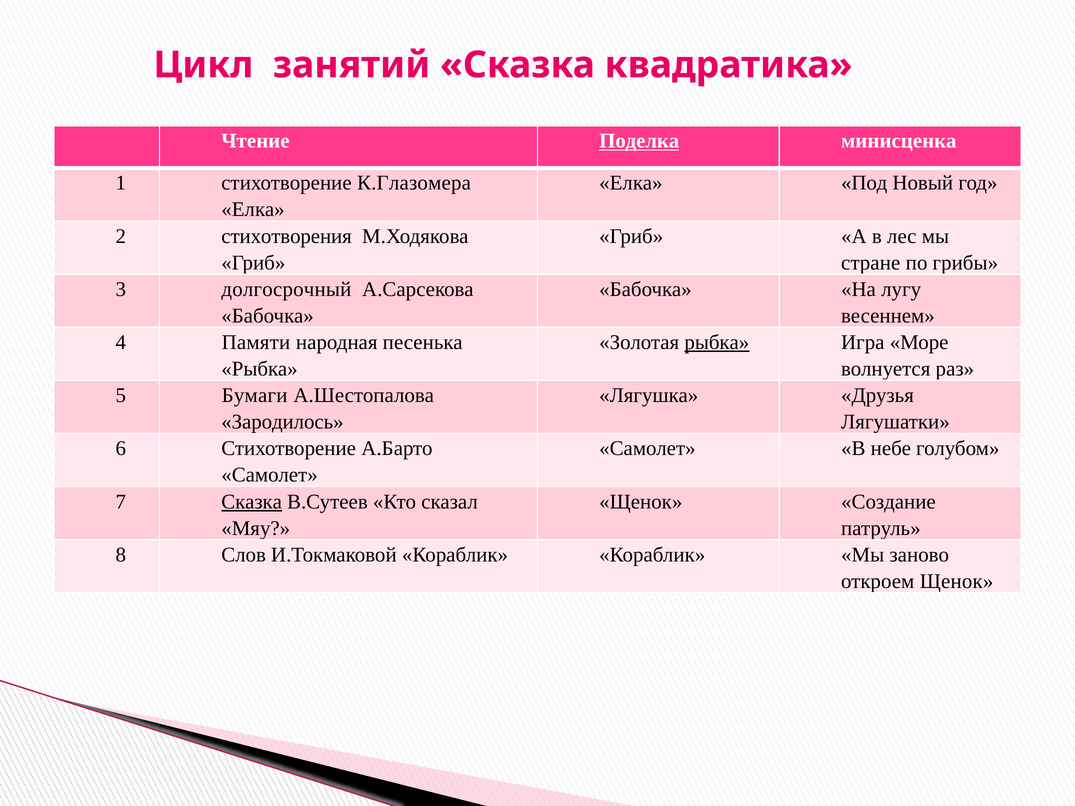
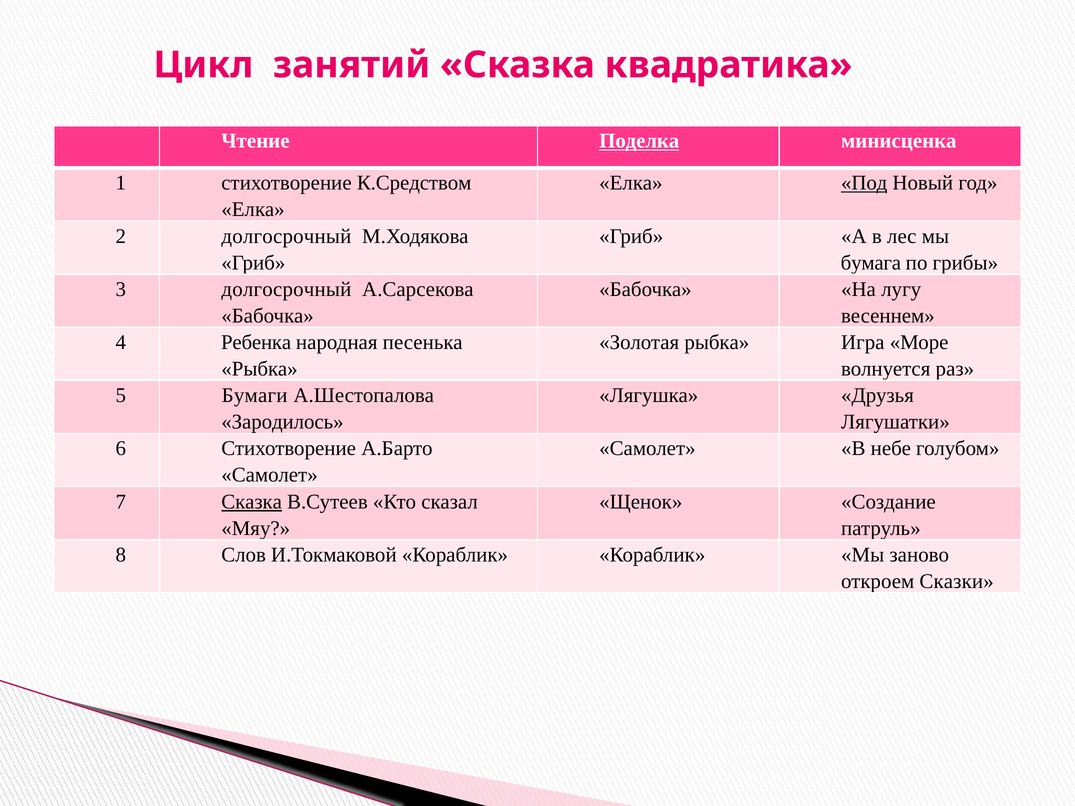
К.Глазомера: К.Глазомера -> К.Средством (414, 183)
Под underline: none -> present (864, 183)
2 стихотворения: стихотворения -> долгосрочный (286, 236)
стране: стране -> бумага (871, 263)
Памяти: Памяти -> Ребенка (256, 342)
рыбка underline: present -> none (717, 342)
откроем Щенок: Щенок -> Сказки (957, 581)
